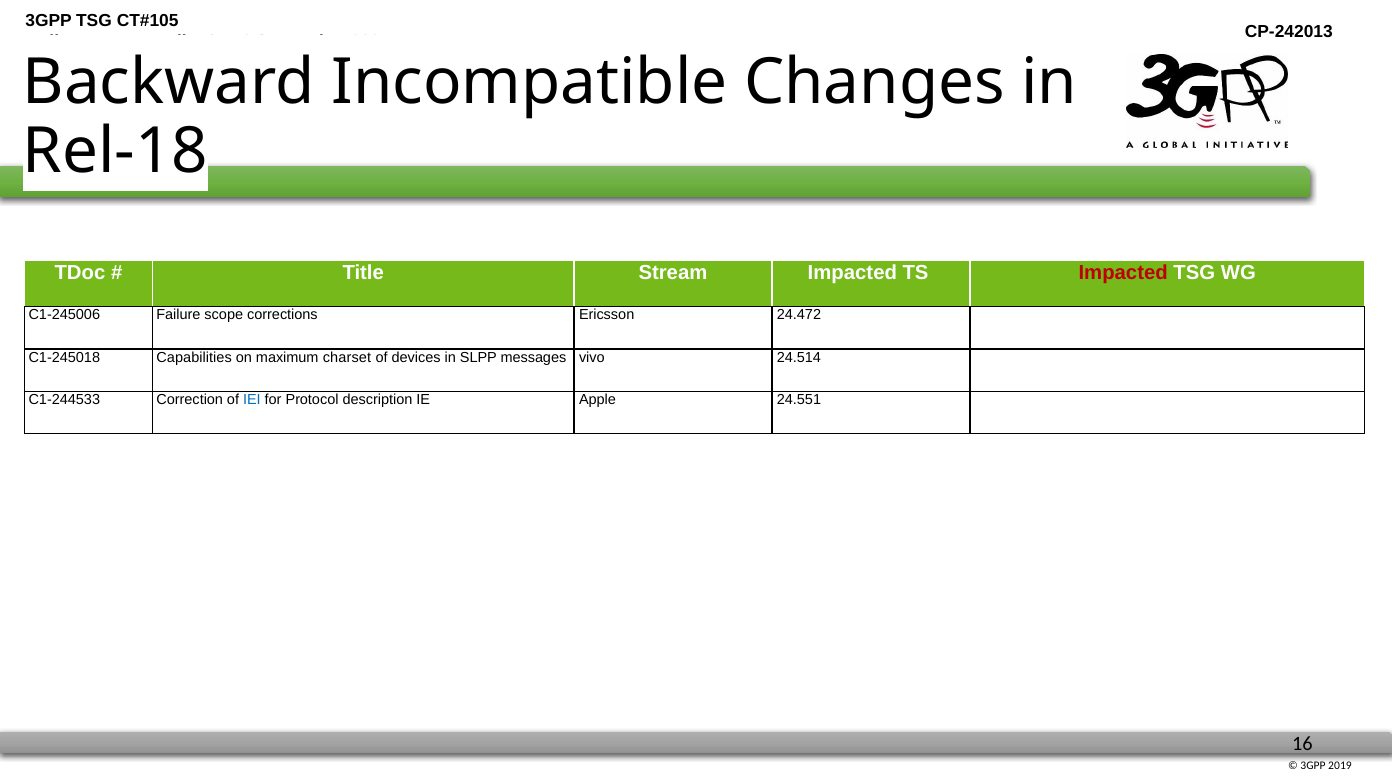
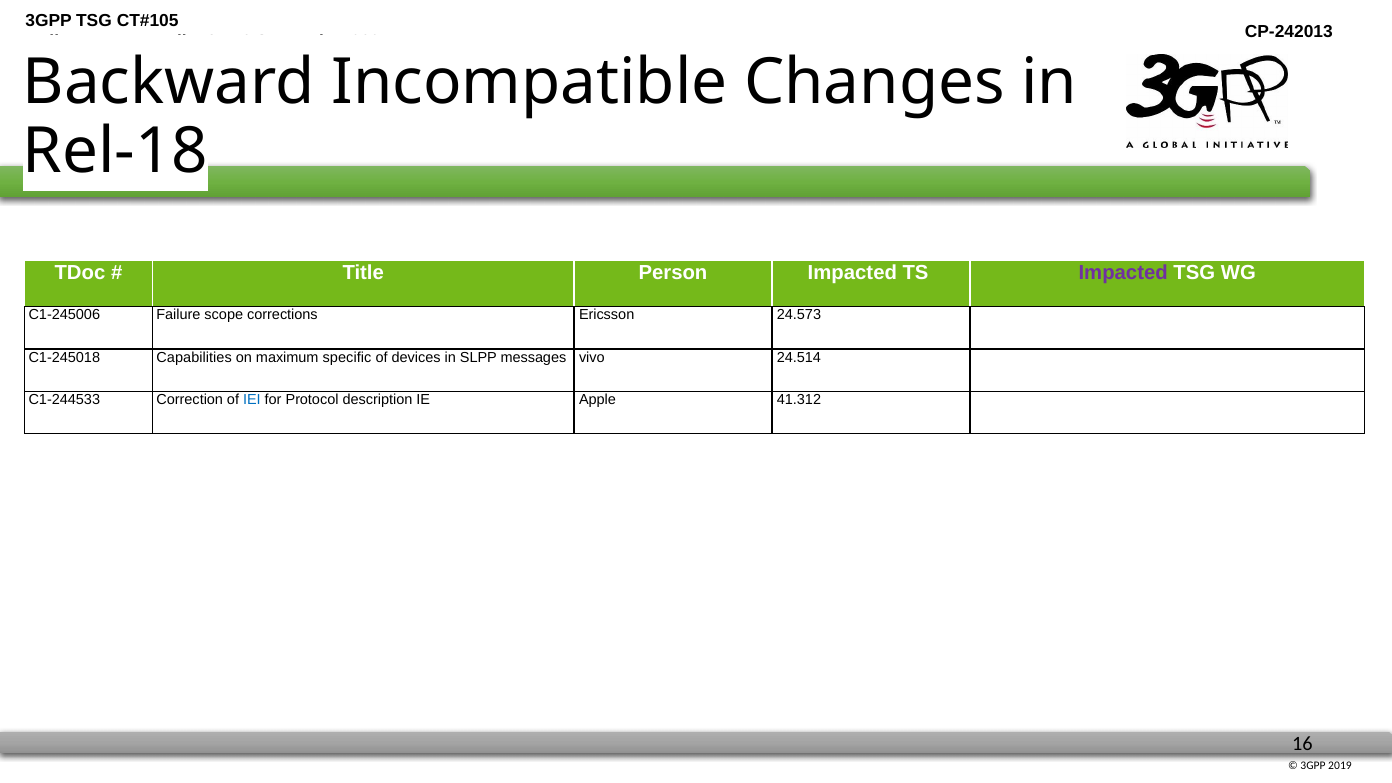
Stream: Stream -> Person (673, 272)
Impacted colour: red -> purple (1123, 272)
24.472: 24.472 -> 24.573 (799, 315)
charset: charset -> specific (347, 357)
24.551: 24.551 -> 41.312 (799, 400)
